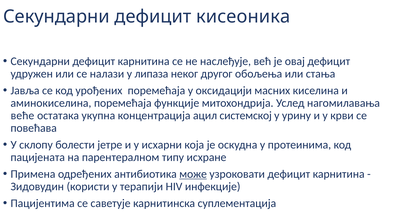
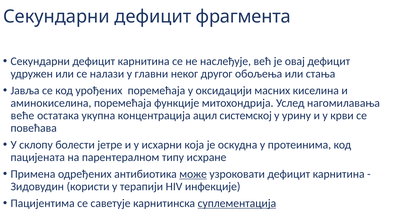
кисеоника: кисеоника -> фрагмента (243, 17)
липаза: липаза -> главни (151, 74)
суплементација underline: none -> present (237, 203)
